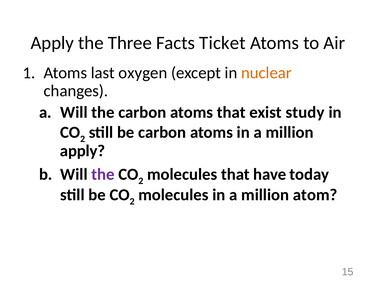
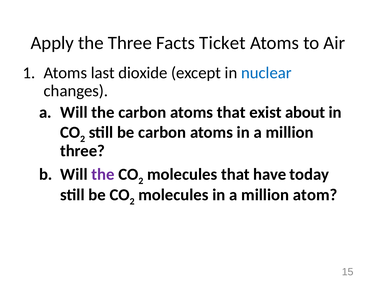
oxygen: oxygen -> dioxide (143, 73)
nuclear colour: orange -> blue (266, 73)
study: study -> about (305, 112)
apply: apply -> three (82, 151)
